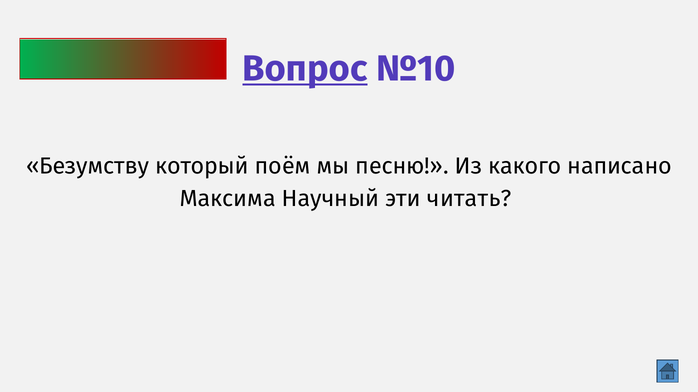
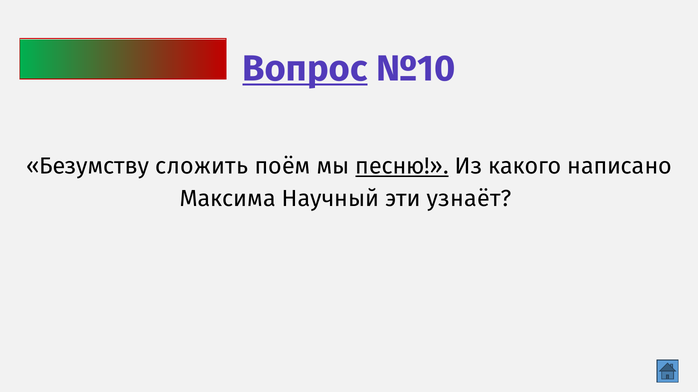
который: который -> сложить (202, 167)
песню underline: none -> present (402, 167)
читать: читать -> узнаёт (469, 199)
